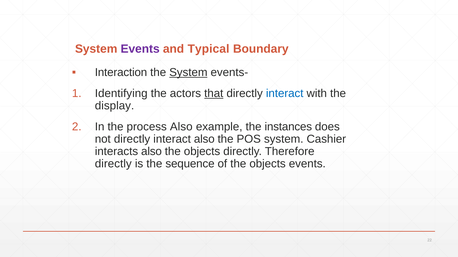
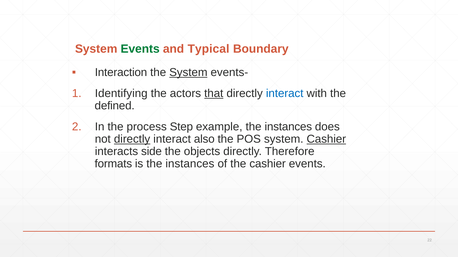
Events colour: purple -> green (140, 49)
display: display -> defined (115, 106)
process Also: Also -> Step (181, 127)
directly underline: none -> present (132, 139)
Cashier underline: none -> present (326, 139)
interacts also: also -> side (151, 152)
directly: directly -> formats (113, 164)
is the sequence: sequence -> instances (190, 164)
of the objects: objects -> cashier (268, 164)
